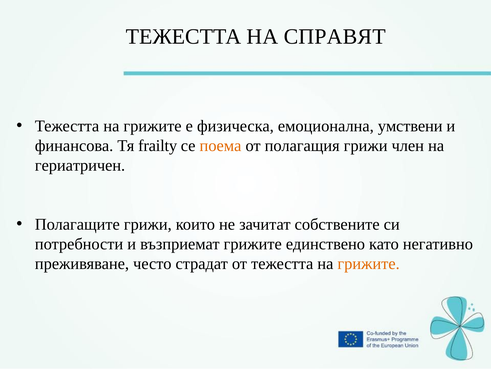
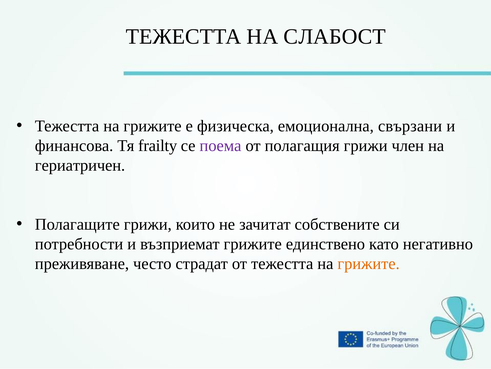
СПРАВЯТ: СПРАВЯТ -> СЛАБОСТ (335, 36)
умствени: умствени -> свързани (410, 126)
поема colour: orange -> purple (220, 145)
